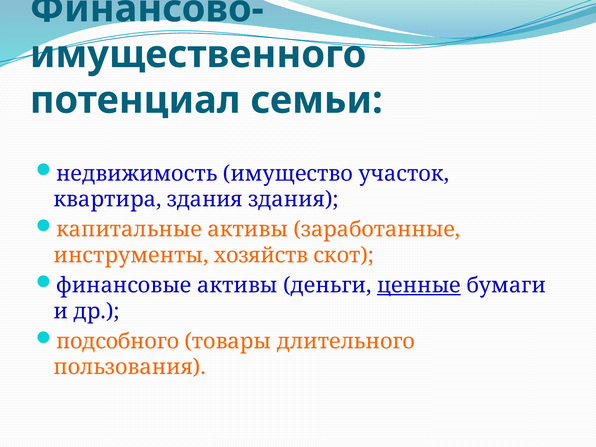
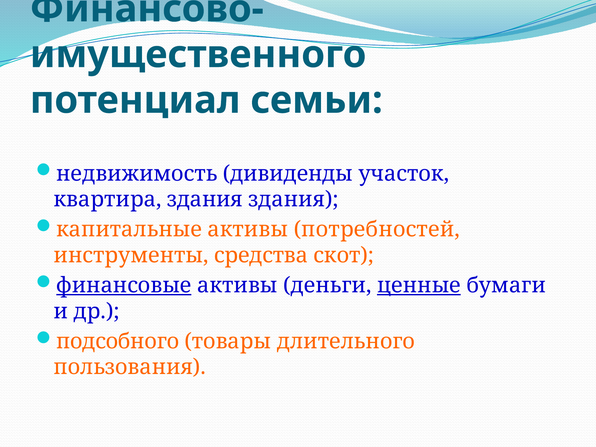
имущество: имущество -> дивиденды (288, 174)
заработанные: заработанные -> потребностей (377, 230)
хозяйств: хозяйств -> средства (261, 255)
финансовые underline: none -> present (124, 285)
